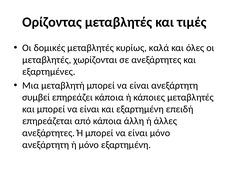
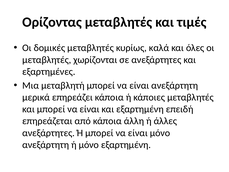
συμβεί: συμβεί -> μερικά (36, 97)
